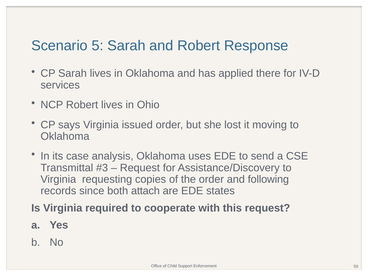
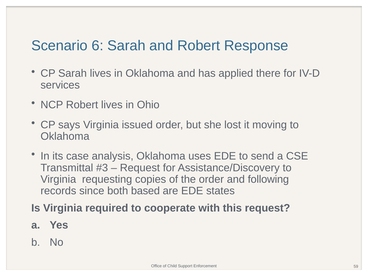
5: 5 -> 6 (98, 46)
attach: attach -> based (145, 191)
